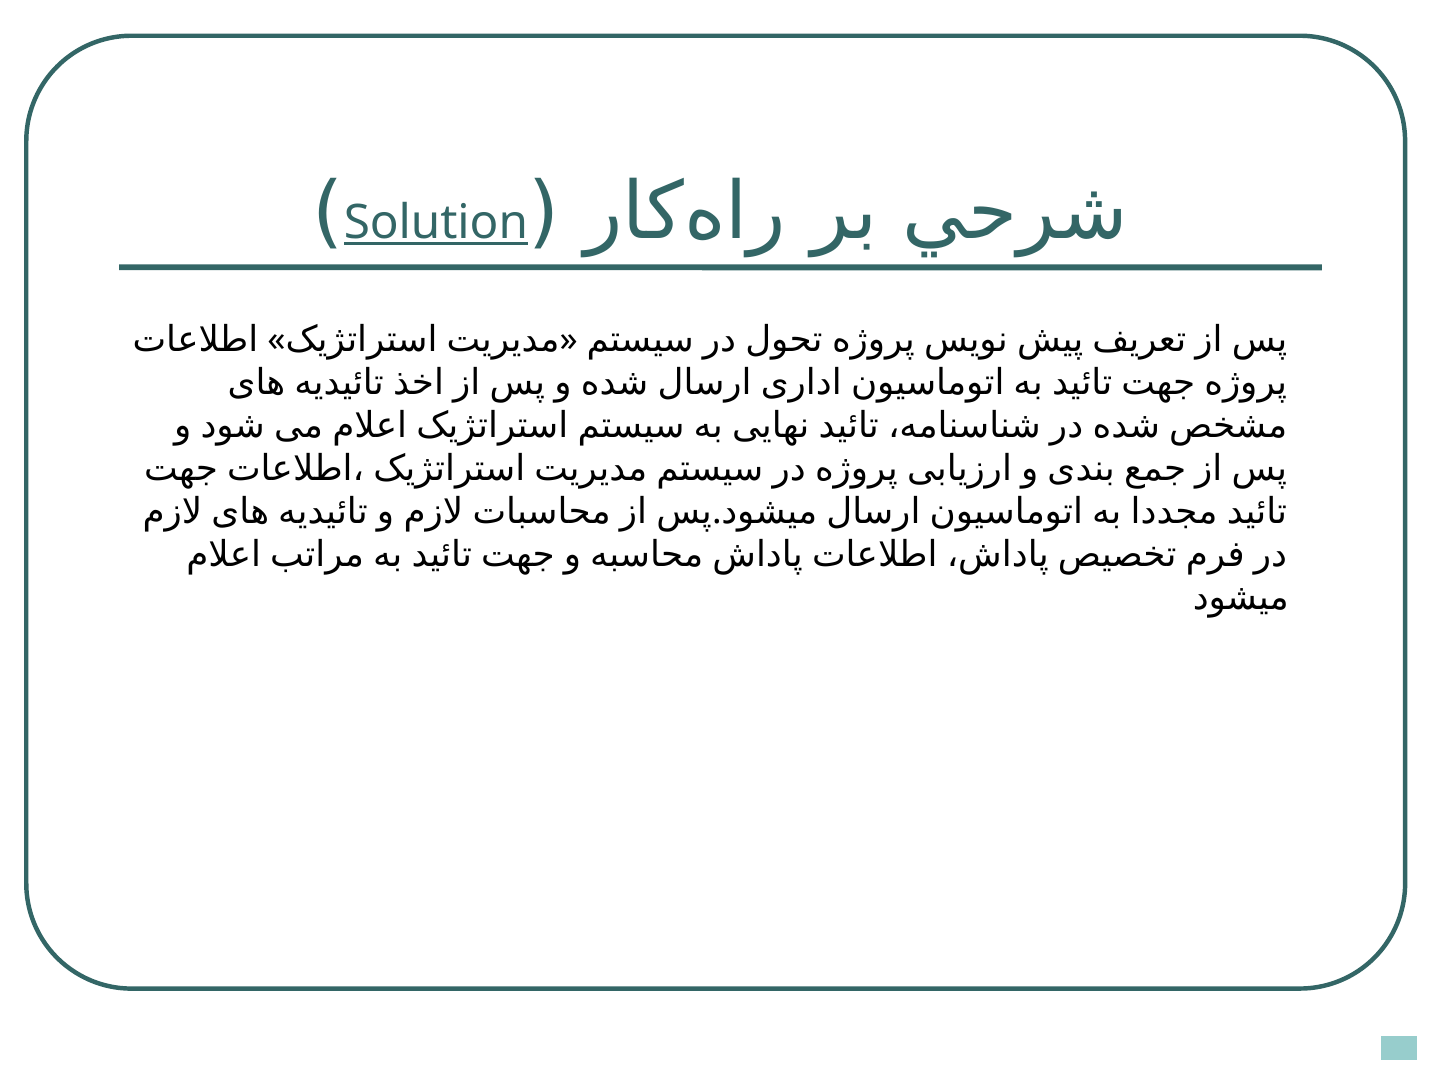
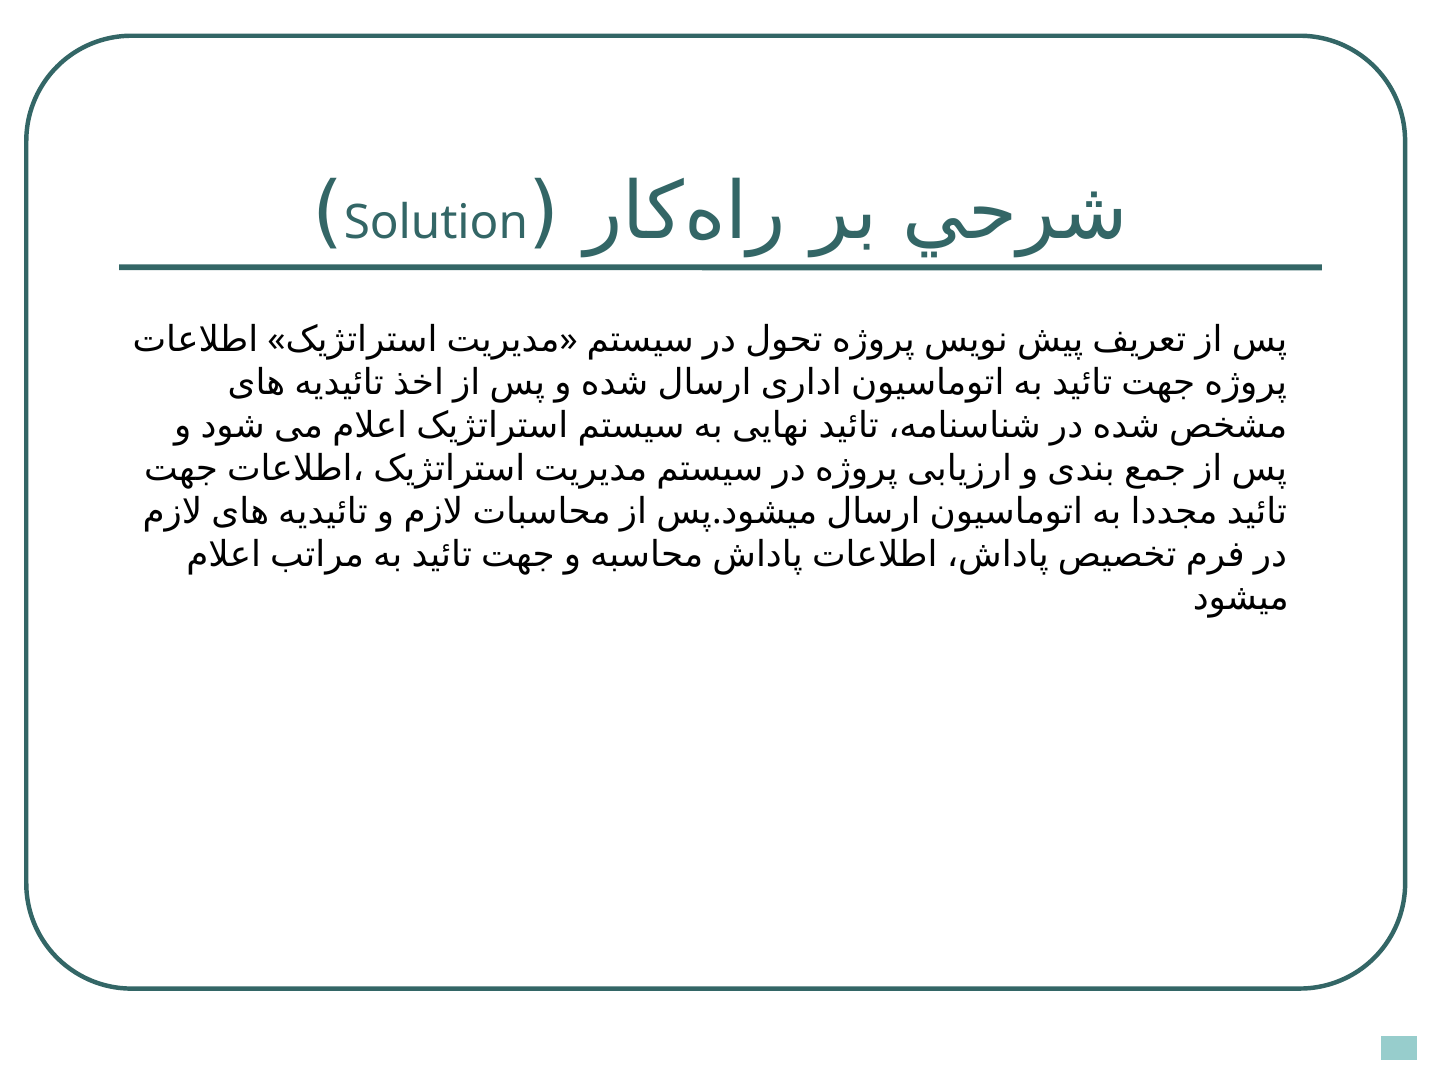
Solution underline: present -> none (436, 223)
